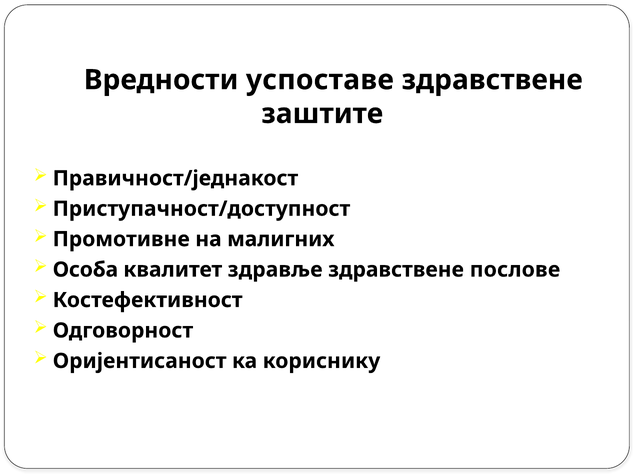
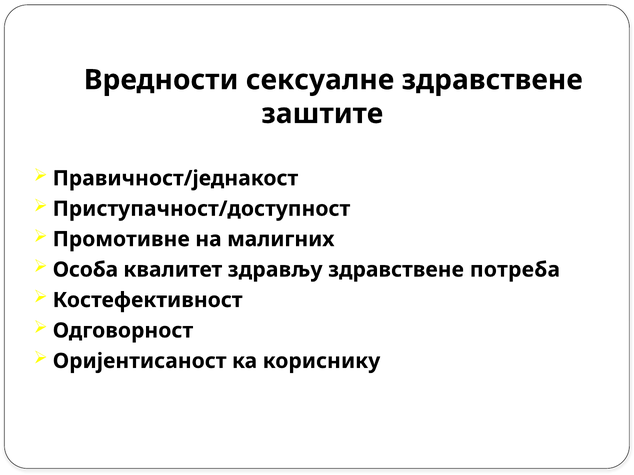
успоставе: успоставе -> сексуалне (320, 80)
здравље: здравље -> здрављу (275, 270)
послове: послове -> потреба (515, 270)
